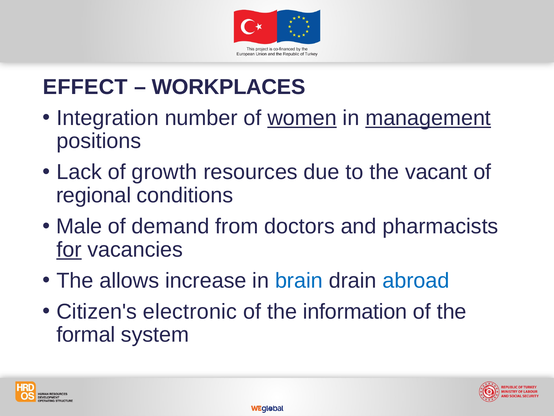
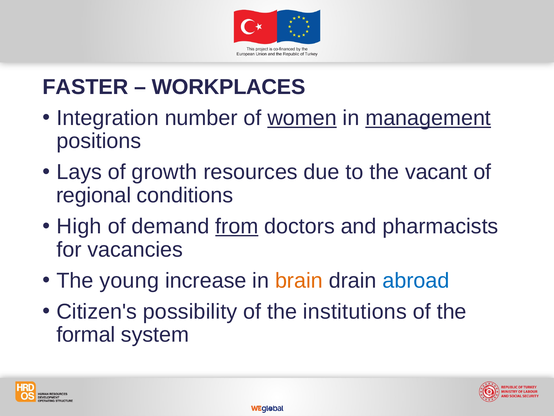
EFFECT: EFFECT -> FASTER (85, 87)
Lack: Lack -> Lays (79, 172)
Male: Male -> High (79, 226)
from underline: none -> present (237, 226)
for underline: present -> none (69, 249)
allows: allows -> young (129, 280)
brain colour: blue -> orange (299, 280)
electronic: electronic -> possibility (190, 311)
information: information -> institutions (355, 311)
